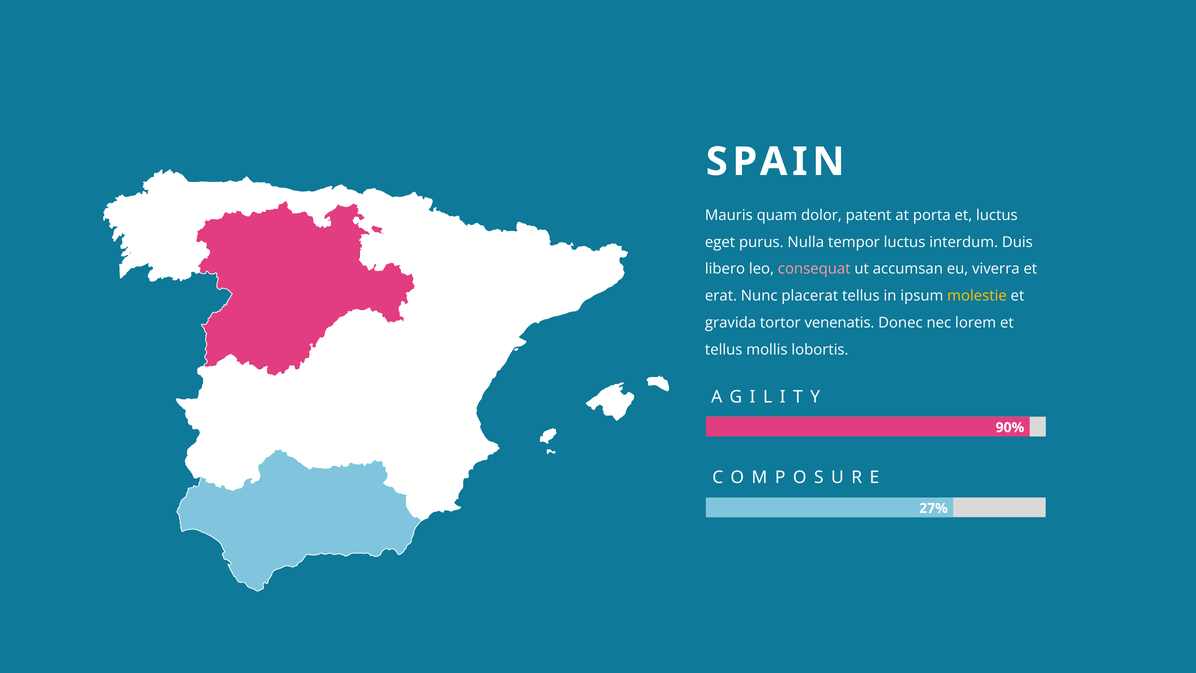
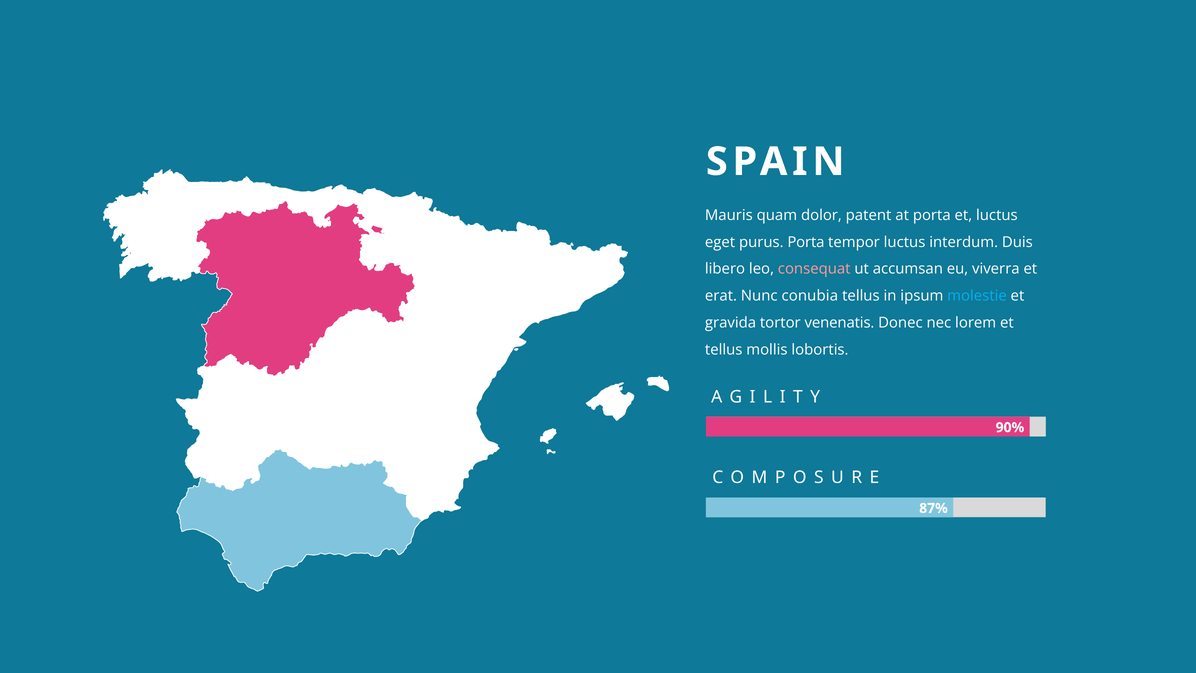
purus Nulla: Nulla -> Porta (806, 242)
placerat: placerat -> conubia (810, 296)
molestie colour: yellow -> light blue (977, 296)
27%: 27% -> 87% (933, 508)
